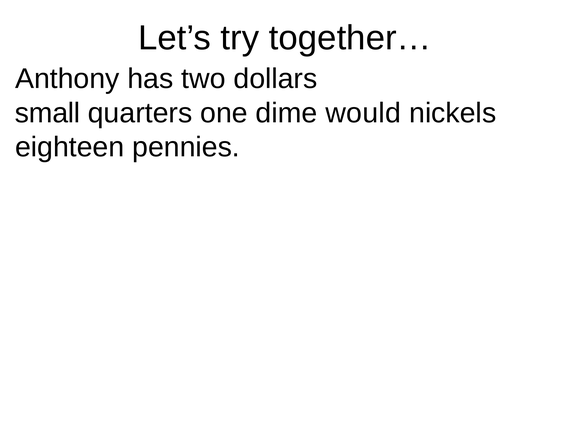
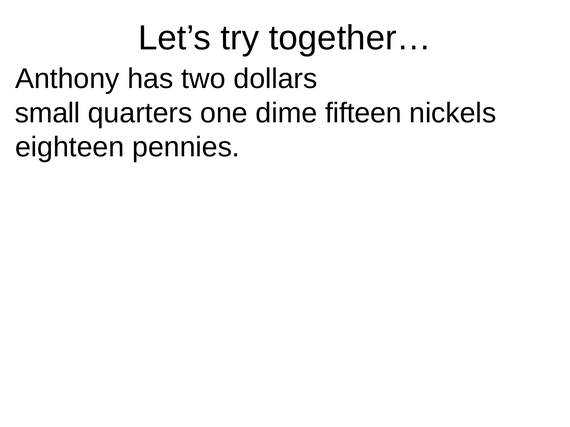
would: would -> fifteen (363, 113)
